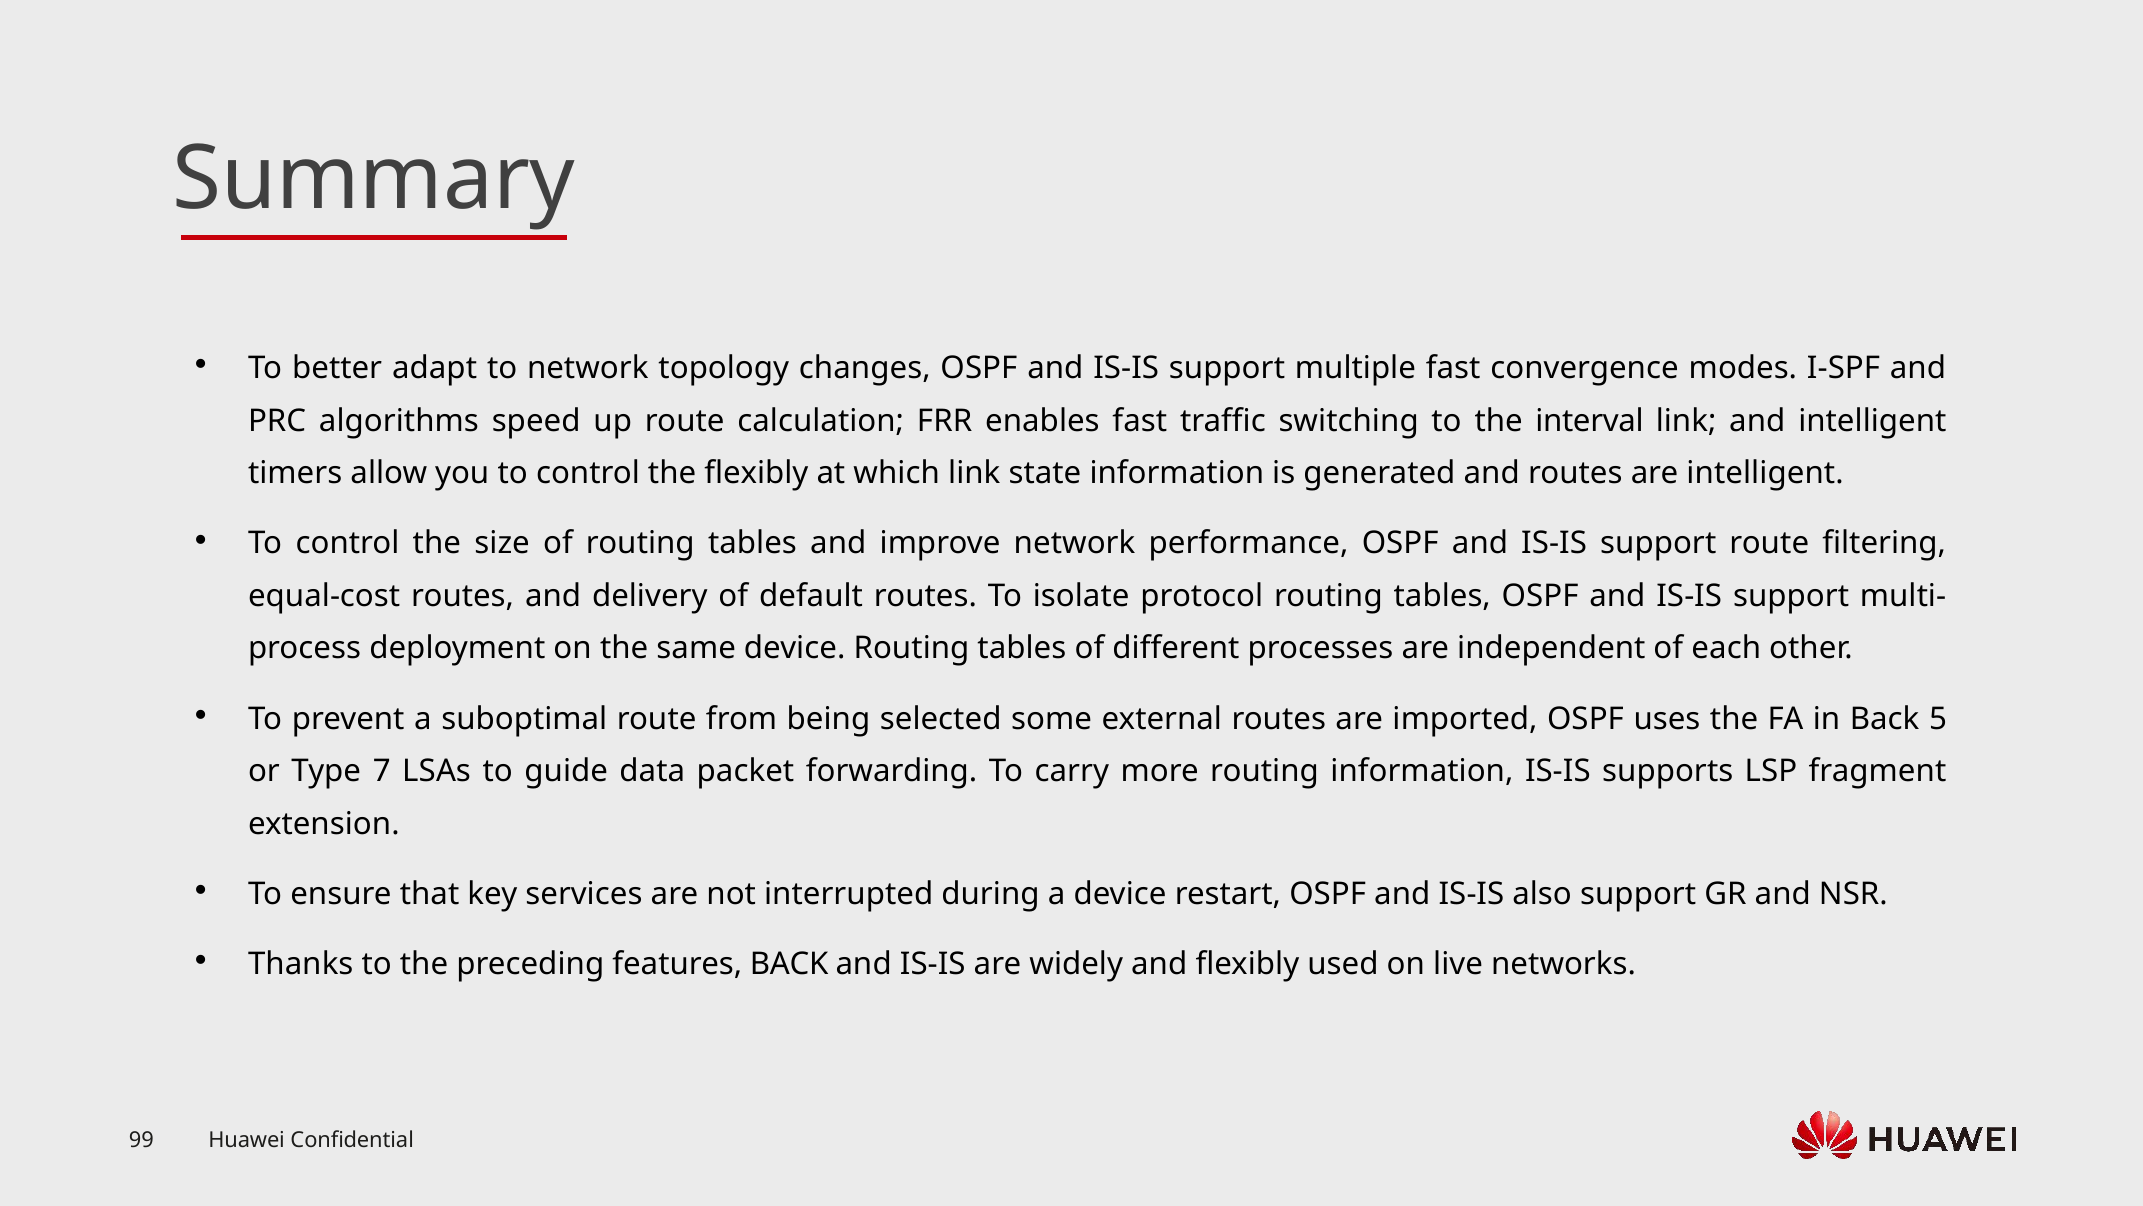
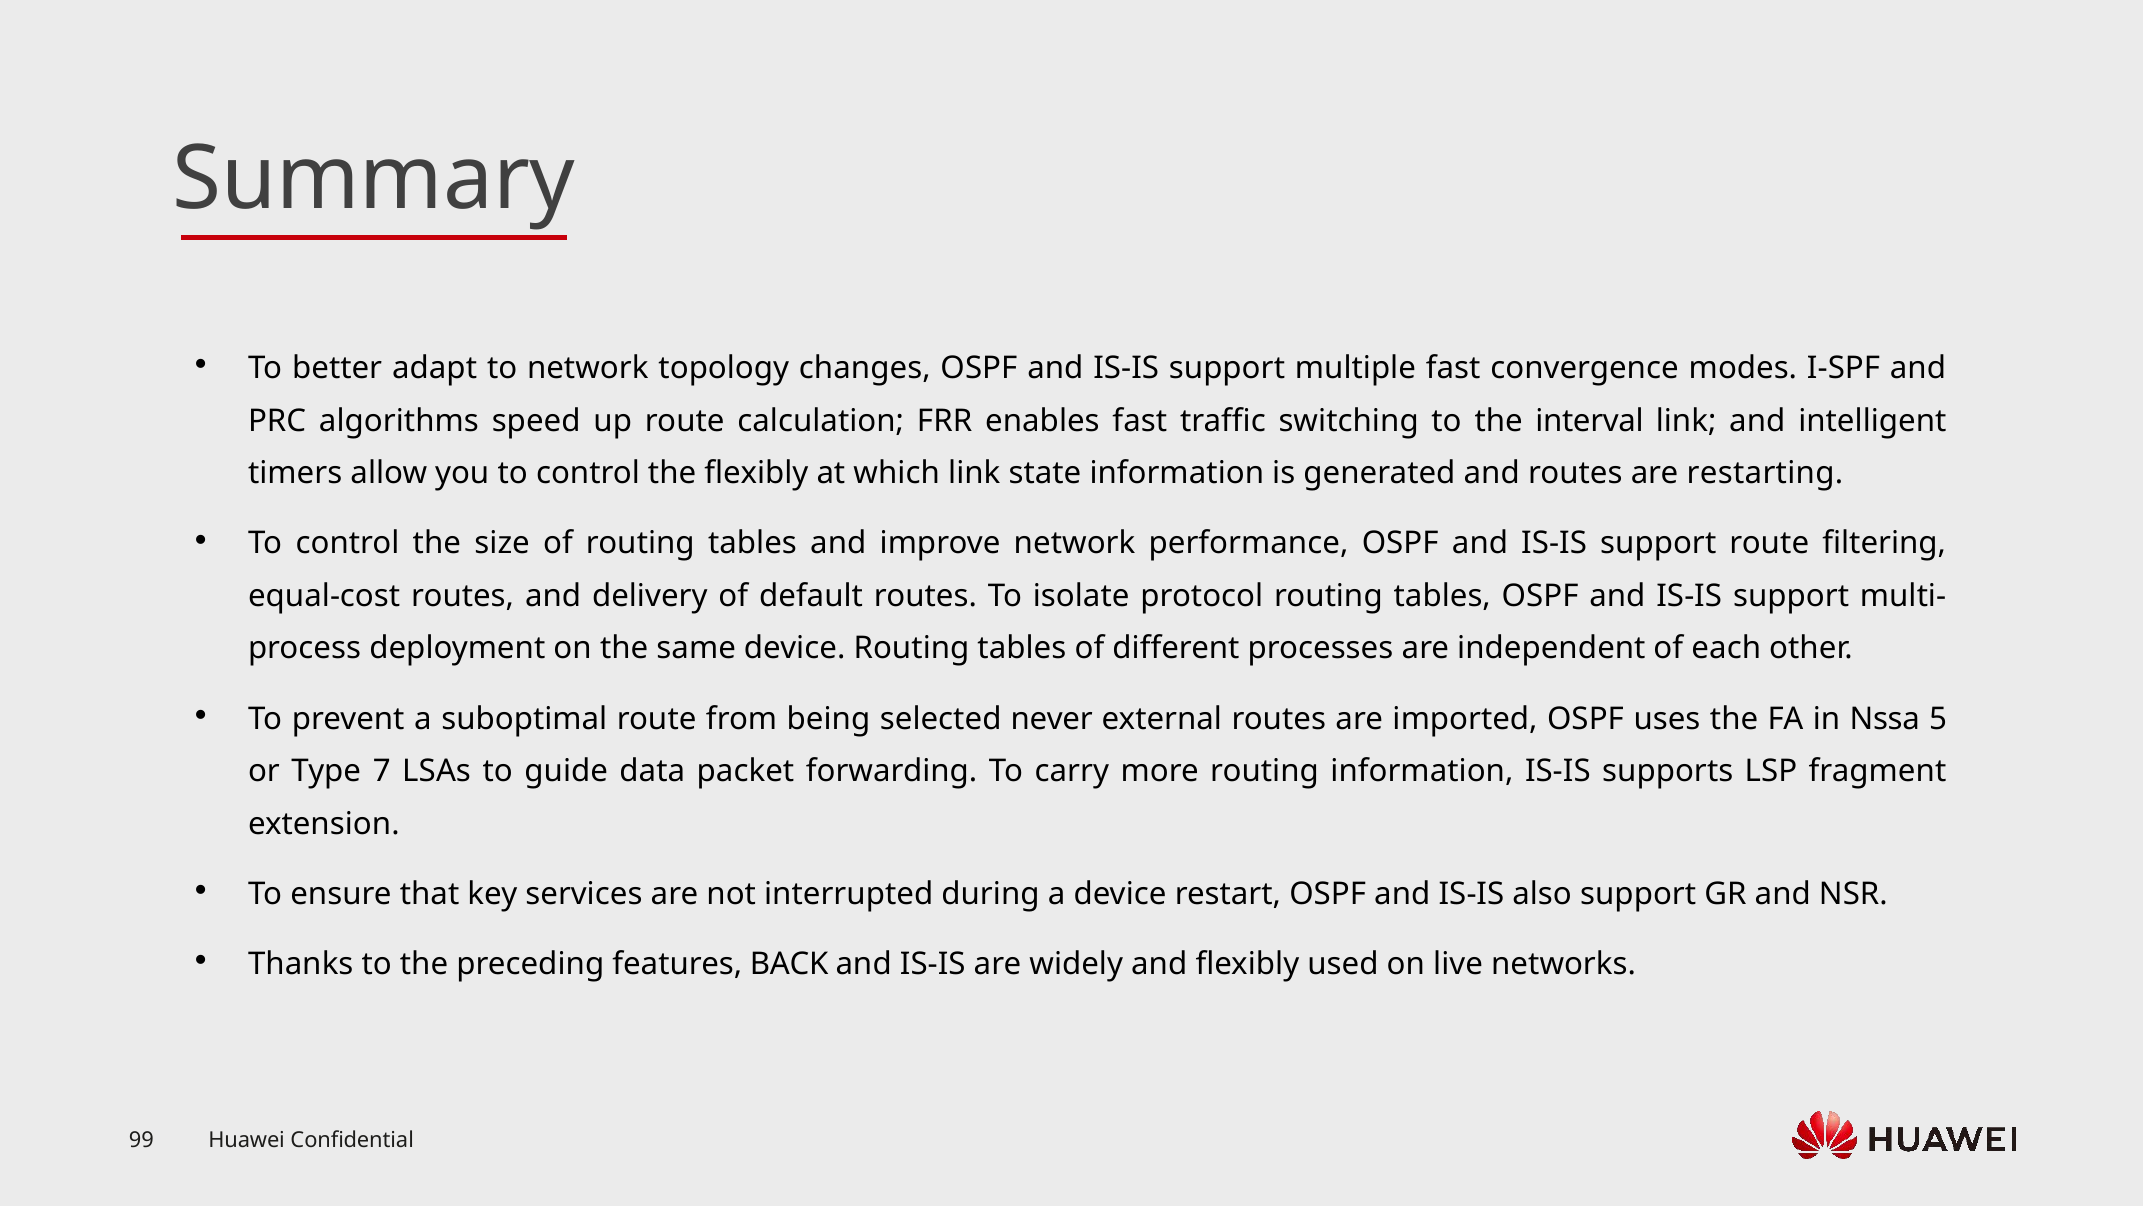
are intelligent: intelligent -> restarting (1765, 473)
some: some -> never (1052, 719)
in Back: Back -> Nssa (1885, 719)
